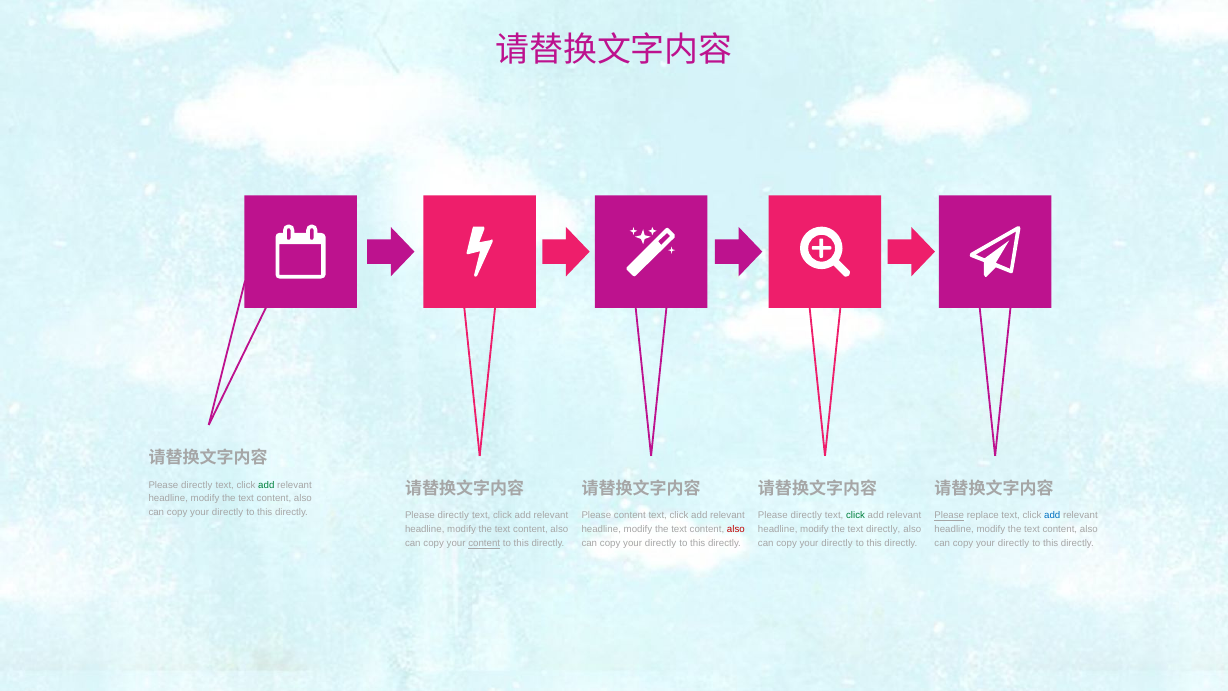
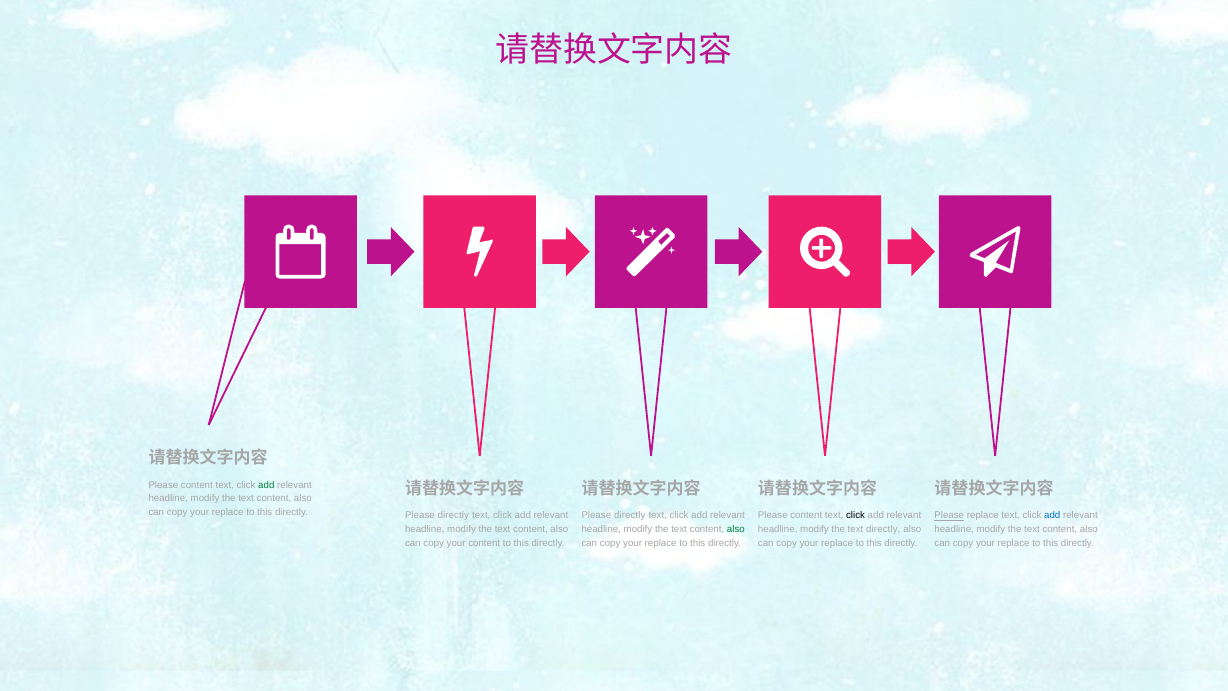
directly: directly -> content (197, 485)
directly: directly -> replace (228, 512)
content: content -> directly (630, 516)
directly: directly -> content (806, 516)
click colour: green -> black (856, 516)
also colour: red -> green (736, 530)
content underline: present -> none (484, 543)
directly: directly -> replace (661, 543)
directly: directly -> replace (837, 543)
directly: directly -> replace (1014, 543)
